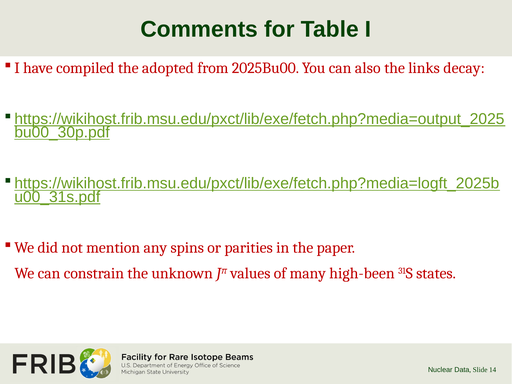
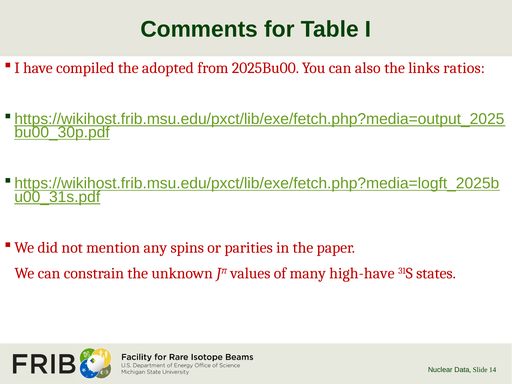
decay: decay -> ratios (464, 68)
high-been: high-been -> high-have (362, 273)
